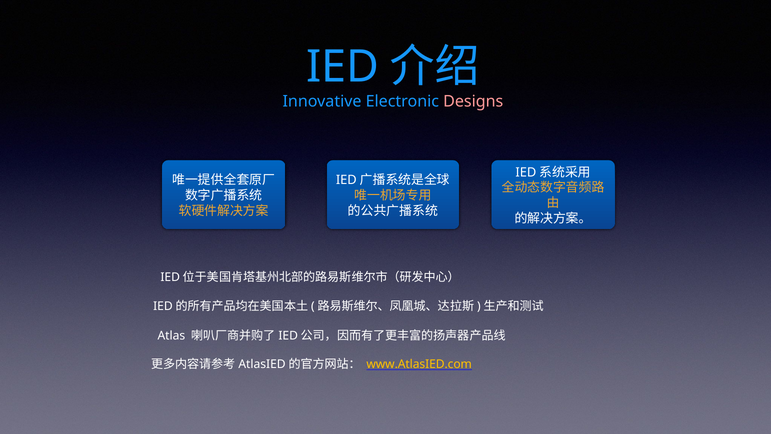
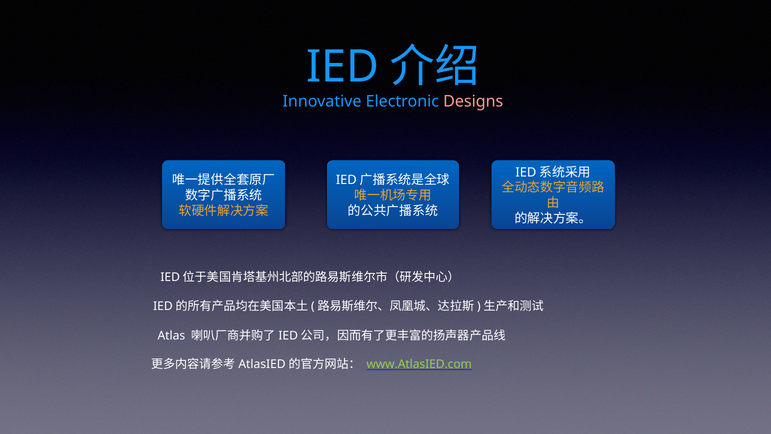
www.AtlasIED.com colour: yellow -> light green (419, 364)
